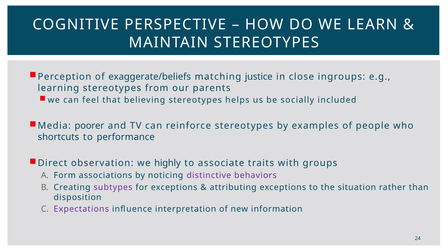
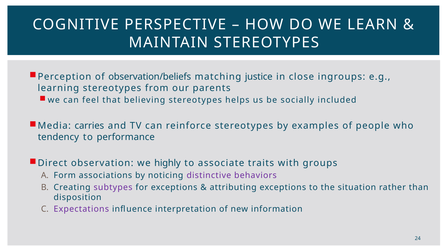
exaggerate/beliefs: exaggerate/beliefs -> observation/beliefs (150, 77)
poorer: poorer -> carries (89, 126)
shortcuts: shortcuts -> tendency (58, 137)
